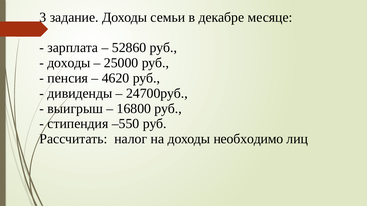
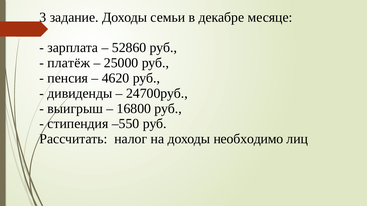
доходы: доходы -> платёж (69, 63)
